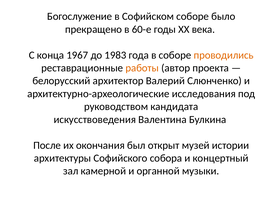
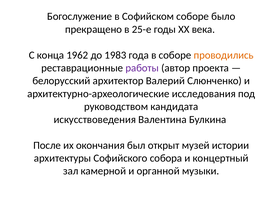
60-е: 60-е -> 25-е (142, 29)
1967: 1967 -> 1962 (77, 55)
работы colour: orange -> purple (142, 68)
